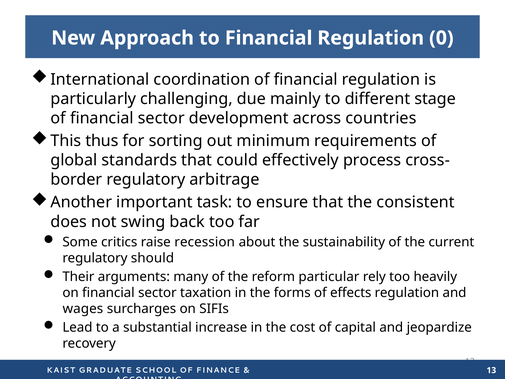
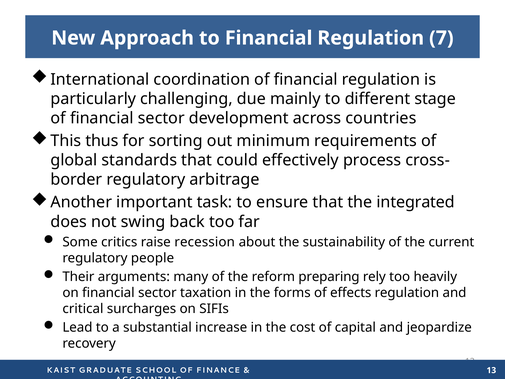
0: 0 -> 7 (441, 38)
consistent: consistent -> integrated (416, 202)
should: should -> people (152, 258)
particular: particular -> preparing (329, 277)
wages: wages -> critical (83, 309)
